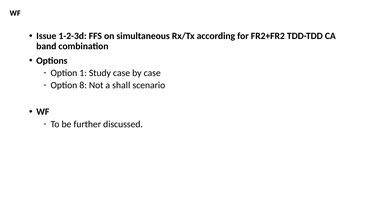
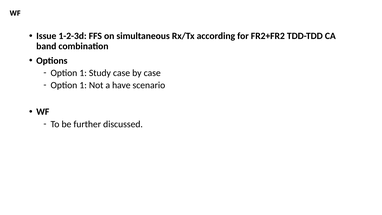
8: 8 -> 1 (83, 85)
shall: shall -> have (121, 85)
